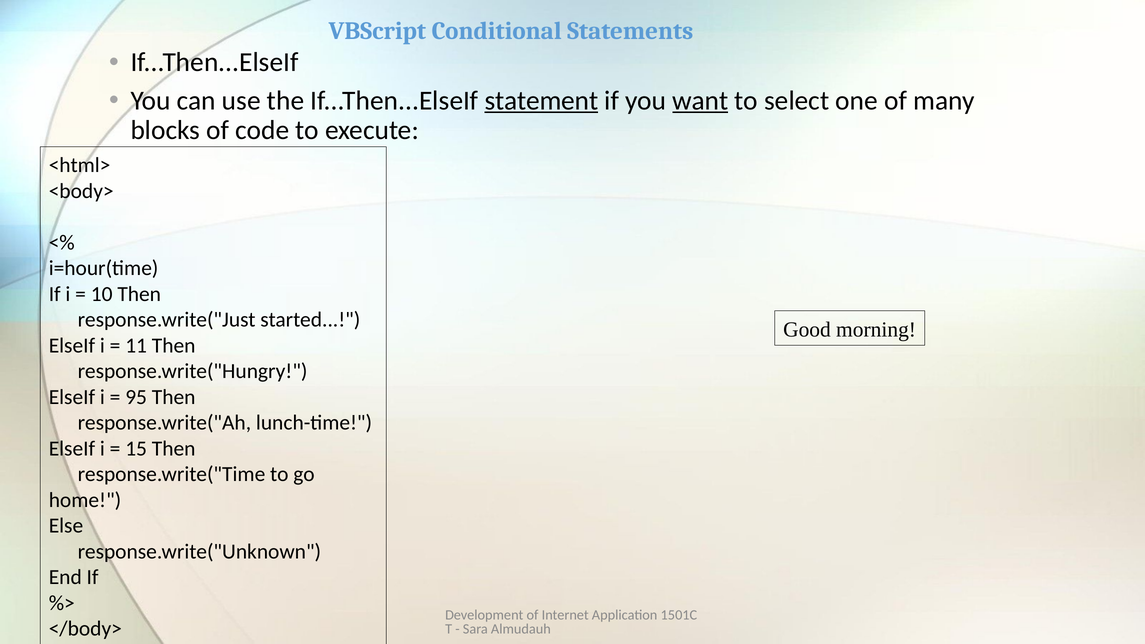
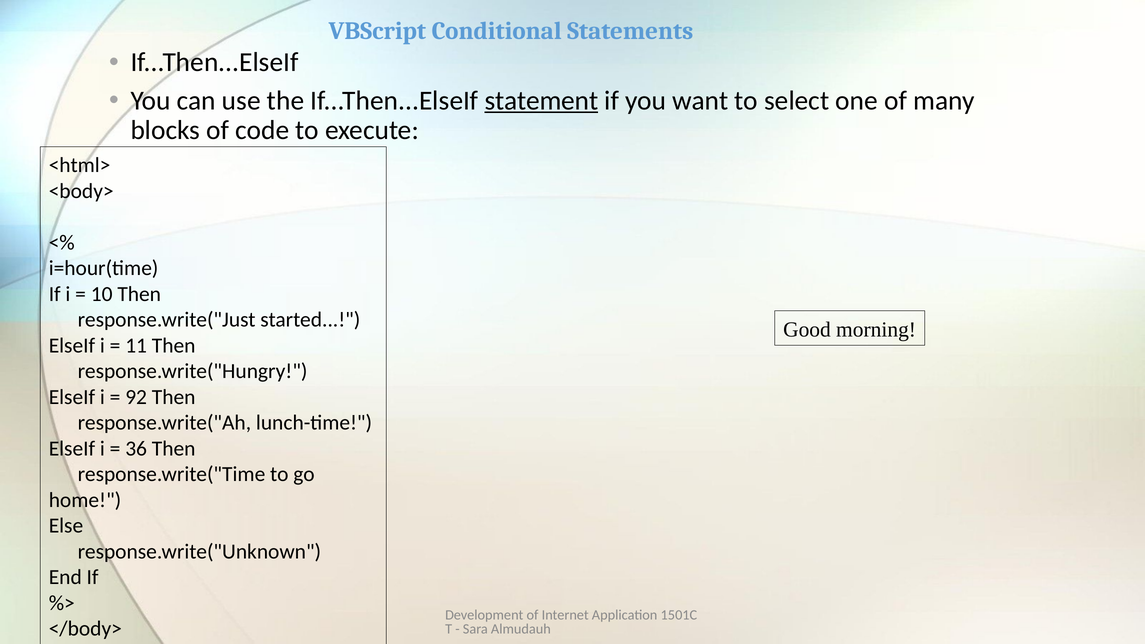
want underline: present -> none (700, 101)
95: 95 -> 92 (136, 397)
15: 15 -> 36 (136, 449)
